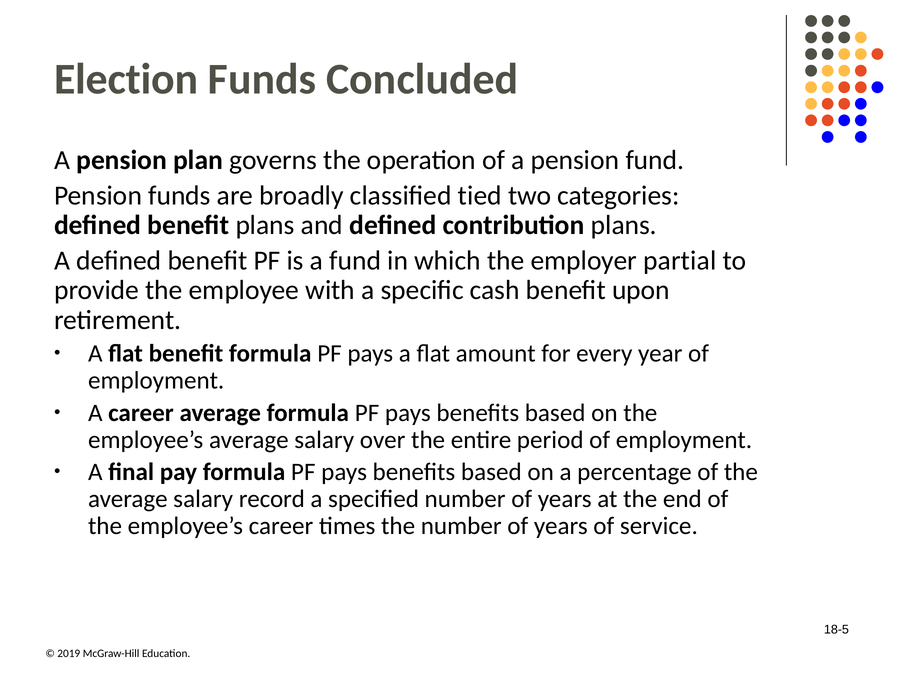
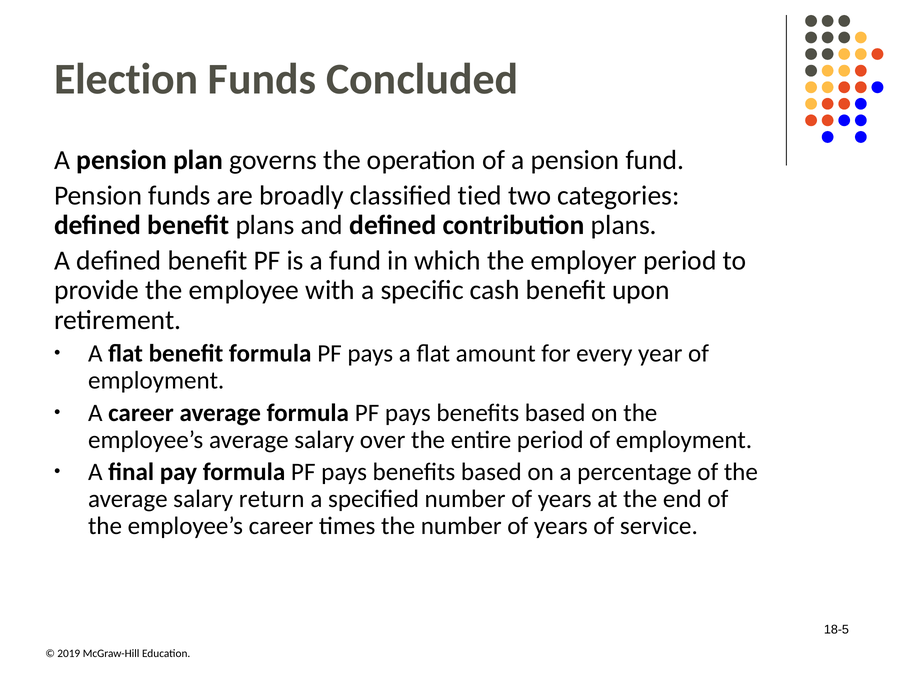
employer partial: partial -> period (680, 261)
record: record -> return (272, 499)
